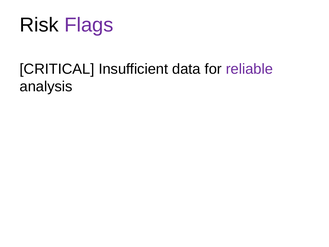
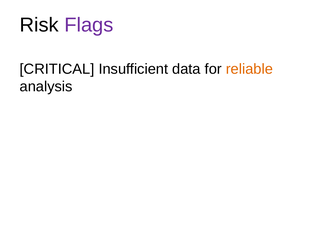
reliable colour: purple -> orange (249, 69)
